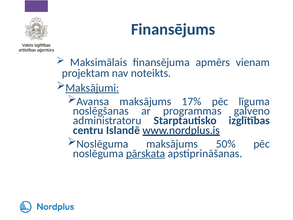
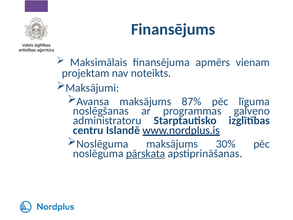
Maksājumi underline: present -> none (92, 88)
17%: 17% -> 87% (192, 101)
50%: 50% -> 30% (226, 144)
